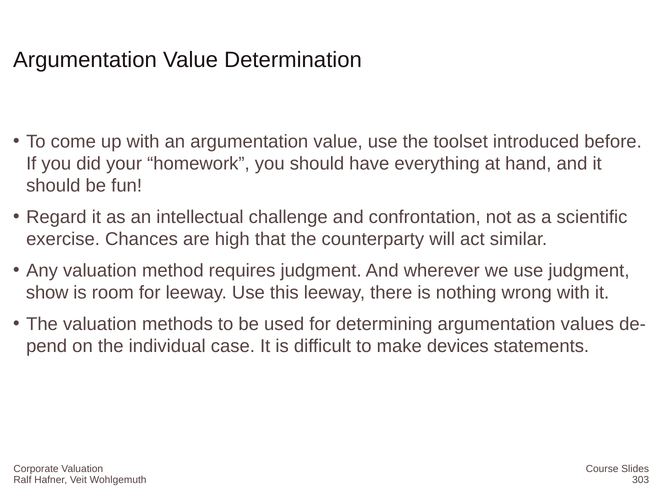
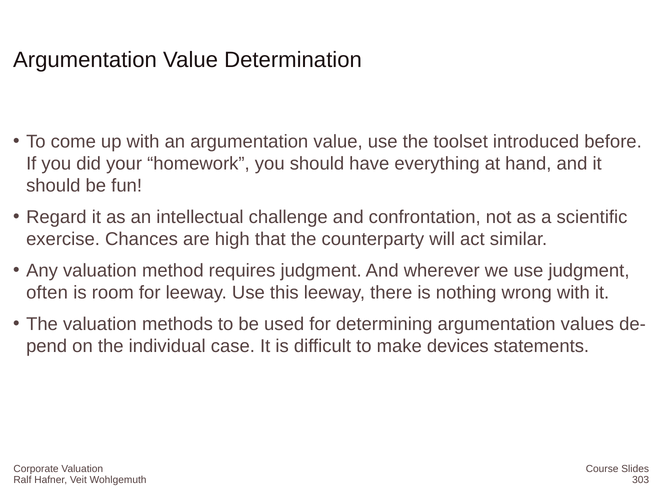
show: show -> often (47, 293)
